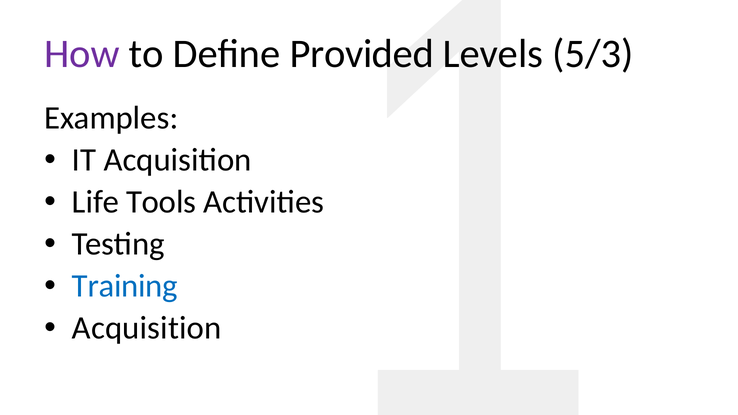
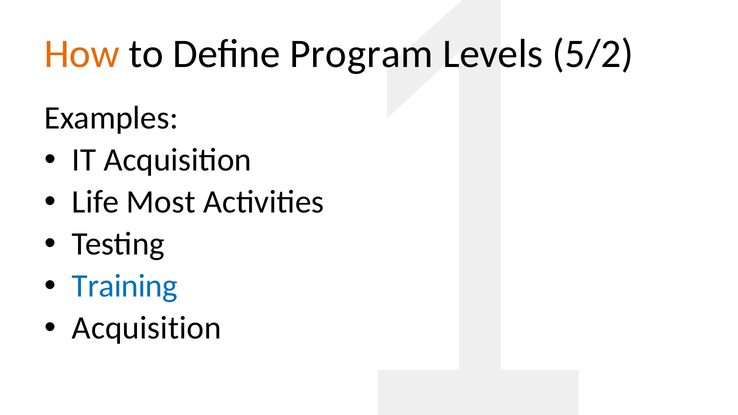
How colour: purple -> orange (82, 54)
Provided: Provided -> Program (361, 54)
5/3: 5/3 -> 5/2 (593, 54)
Tools: Tools -> Most (161, 202)
